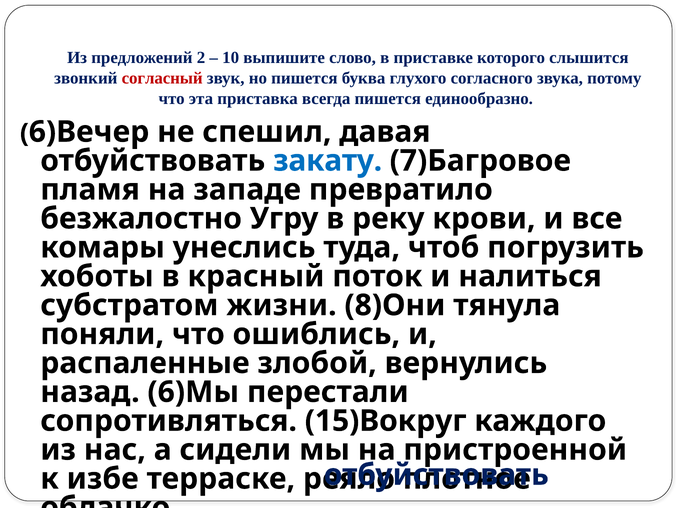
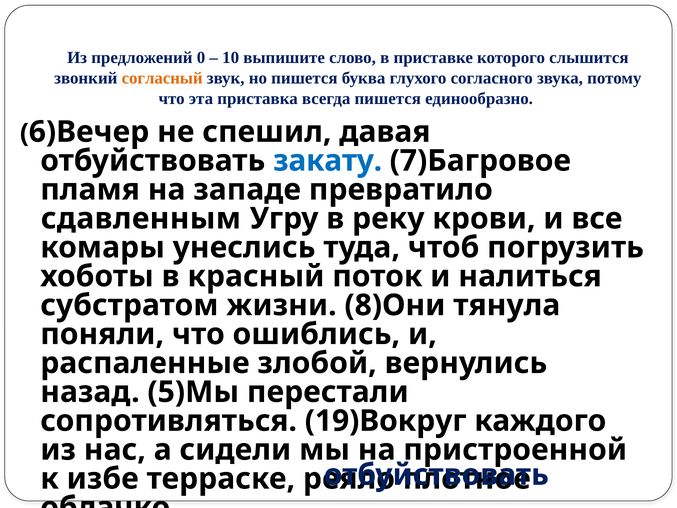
2: 2 -> 0 (201, 58)
согласный colour: red -> orange (162, 78)
безжалостно: безжалостно -> сдавленным (141, 218)
6)Мы: 6)Мы -> 5)Мы (193, 392)
15)Вокруг: 15)Вокруг -> 19)Вокруг (386, 421)
